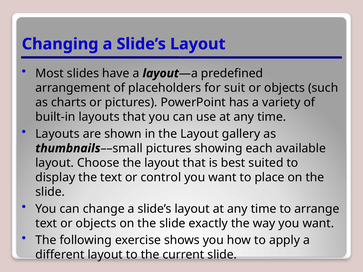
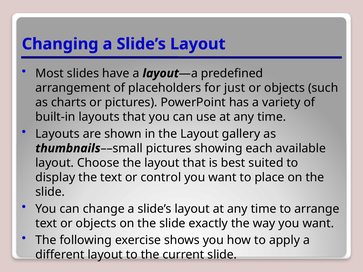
suit: suit -> just (235, 88)
